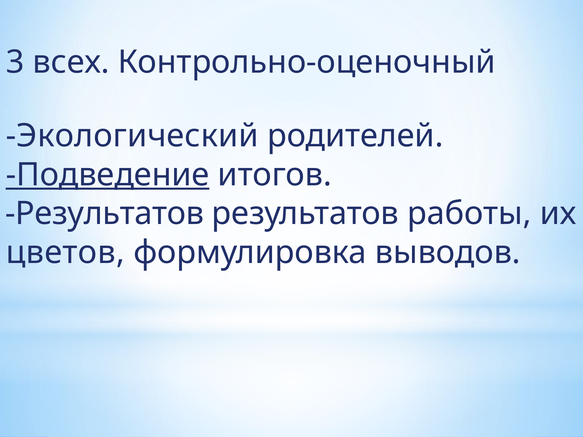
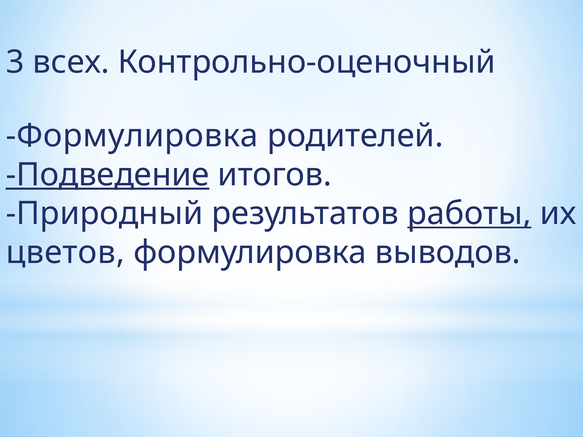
Экологический: Экологический -> Формулировка (132, 136)
Результатов: Результатов -> Природный (104, 214)
работы underline: none -> present (469, 214)
